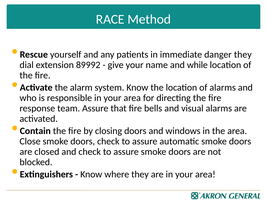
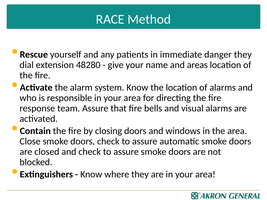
89992: 89992 -> 48280 (88, 65)
while: while -> areas (197, 65)
